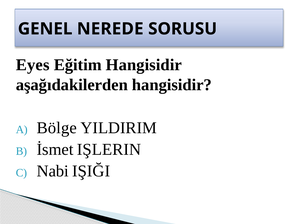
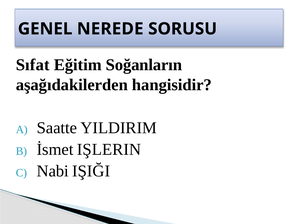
Eyes: Eyes -> Sıfat (33, 65)
Eğitim Hangisidir: Hangisidir -> Soğanların (144, 65)
Bölge: Bölge -> Saatte (57, 128)
